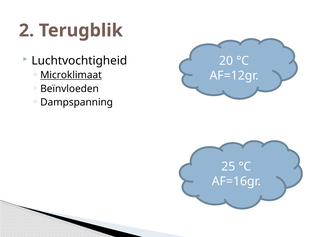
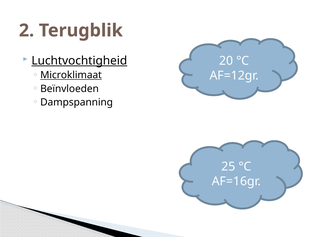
Luchtvochtigheid underline: none -> present (79, 61)
